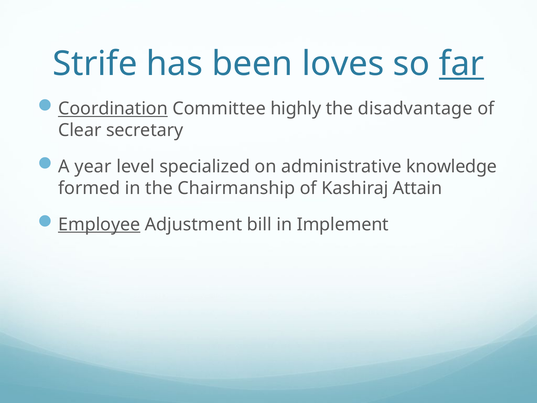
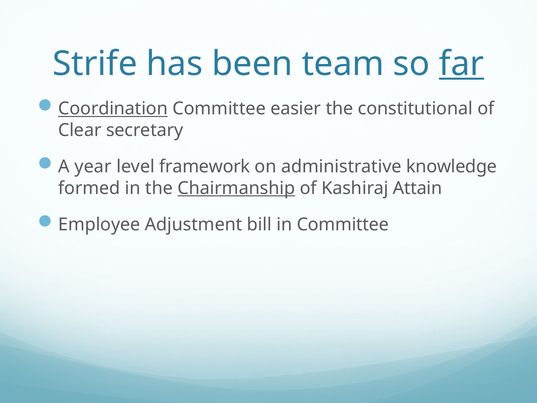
loves: loves -> team (343, 64)
highly: highly -> easier (296, 109)
disadvantage: disadvantage -> constitutional (415, 109)
specialized: specialized -> framework (205, 167)
Chairmanship underline: none -> present (236, 188)
Employee underline: present -> none (99, 224)
in Implement: Implement -> Committee (343, 224)
